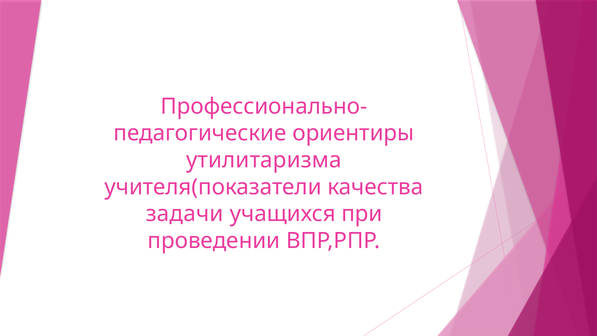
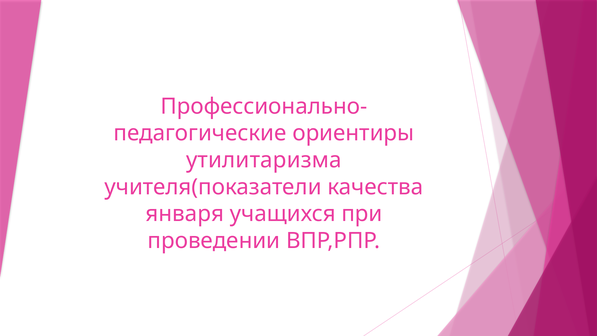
задачи: задачи -> января (185, 214)
